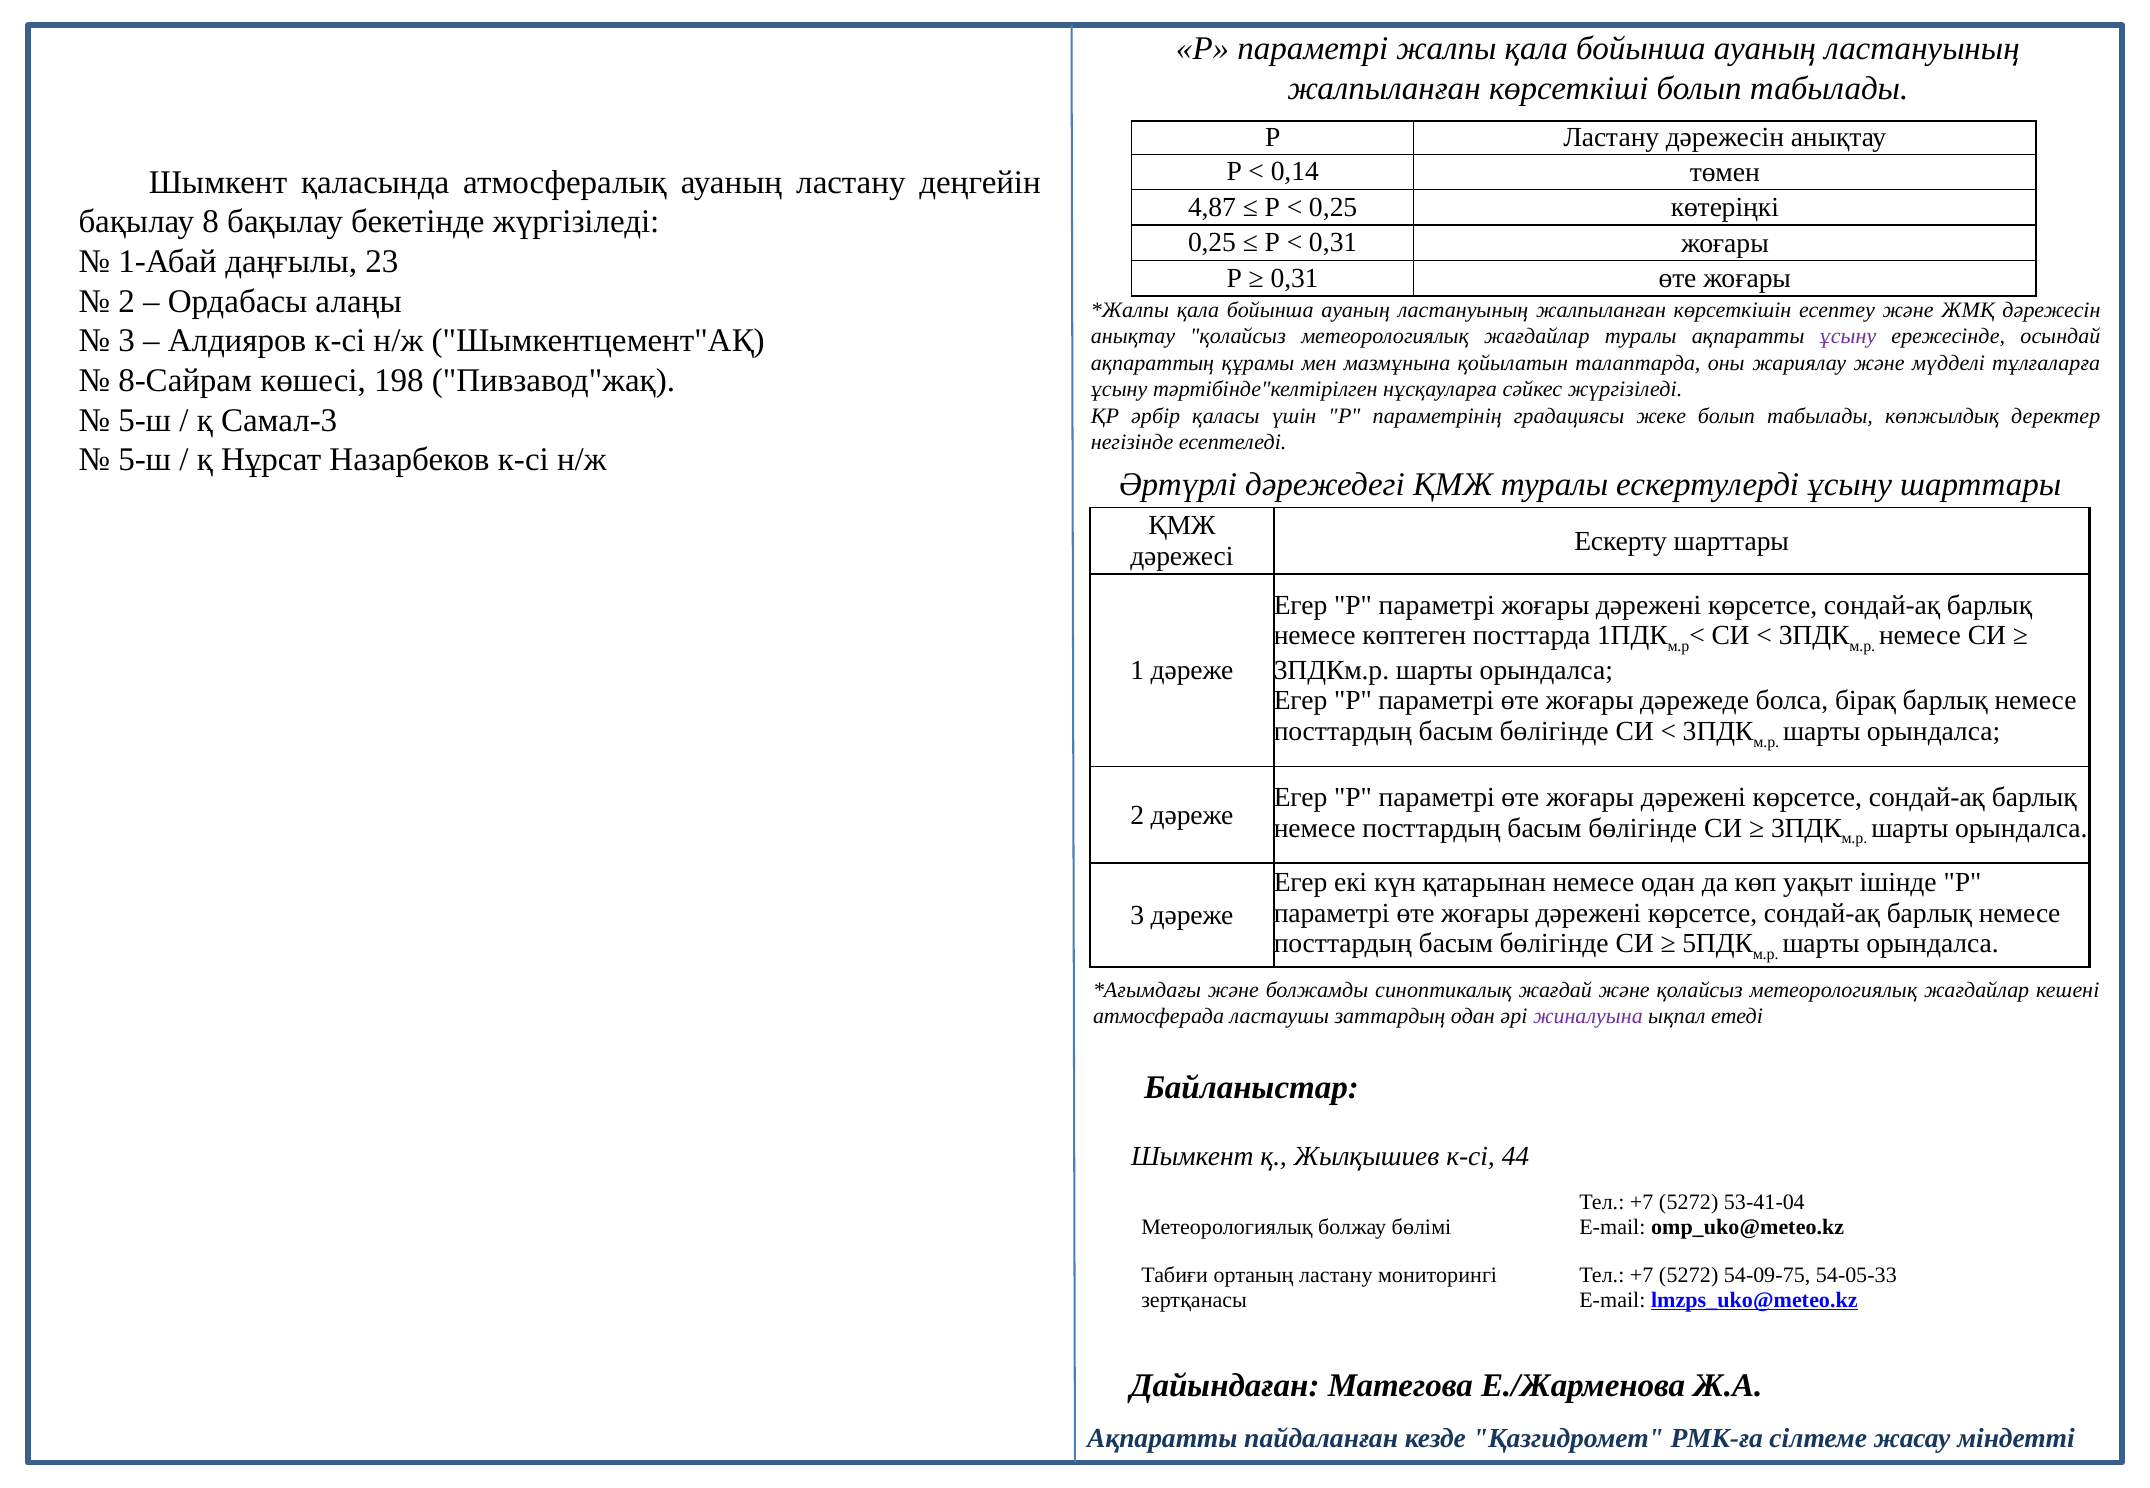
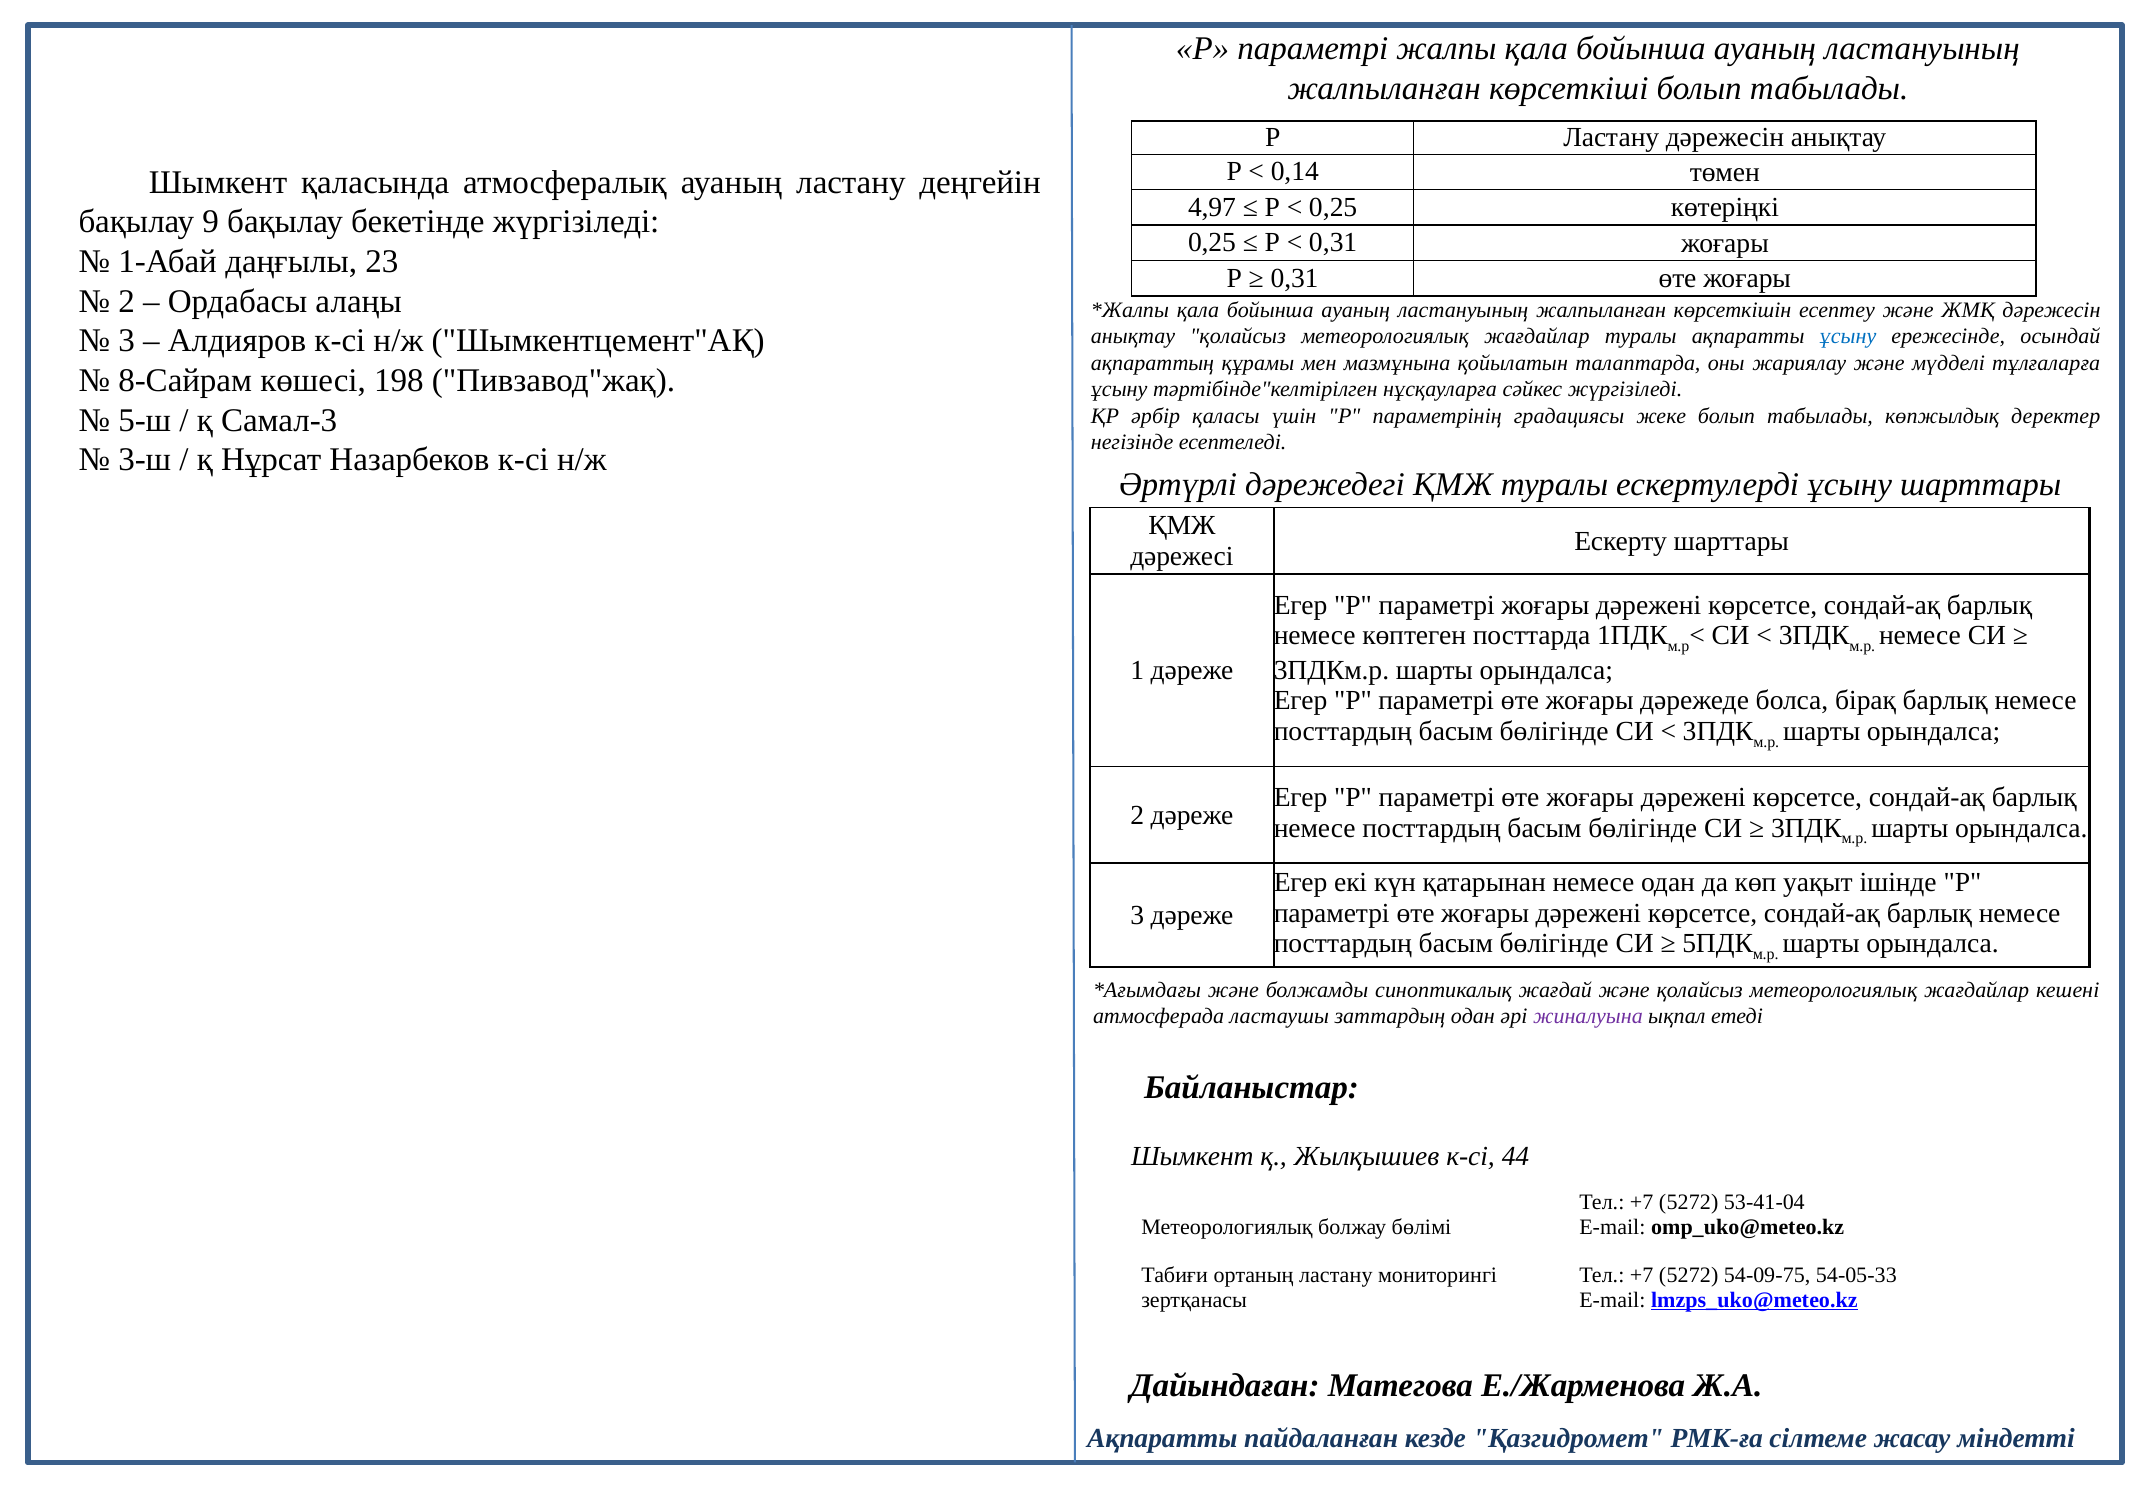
4,87: 4,87 -> 4,97 (1212, 207)
8: 8 -> 9 (211, 222)
ұсыну colour: purple -> blue (1848, 337)
5-ш: 5-ш -> 3-ш (145, 460)
